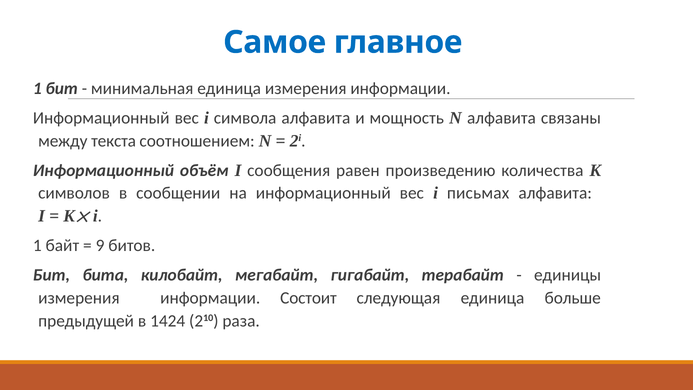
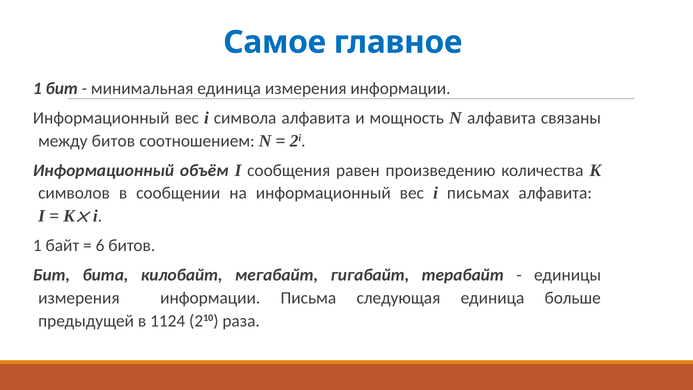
между текста: текста -> битов (113, 141)
9: 9 -> 6 (100, 245)
Состоит: Состоит -> Письма (308, 298)
1424: 1424 -> 1124 (168, 321)
